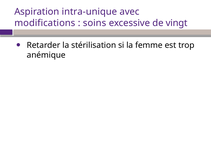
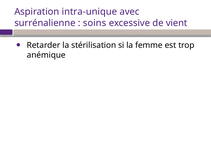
modifications: modifications -> surrénalienne (45, 23)
vingt: vingt -> vient (177, 23)
